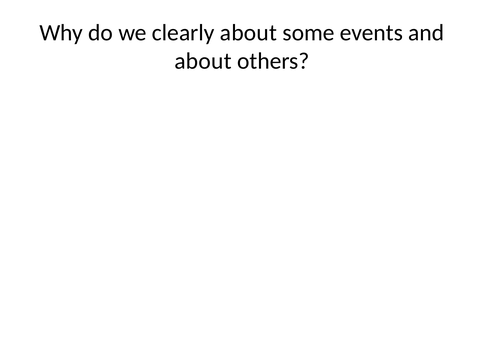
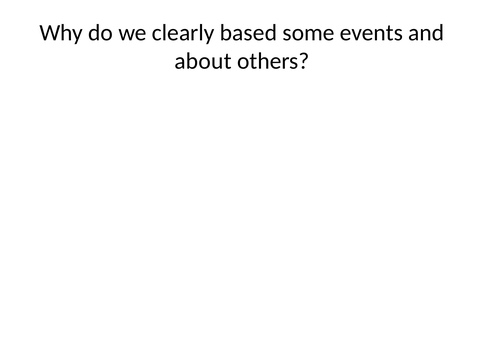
clearly about: about -> based (248, 33)
